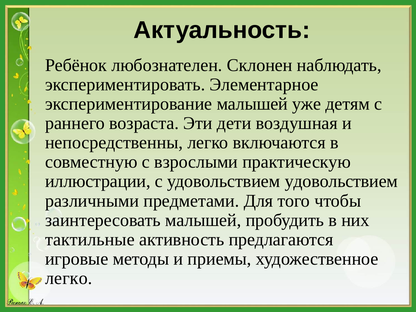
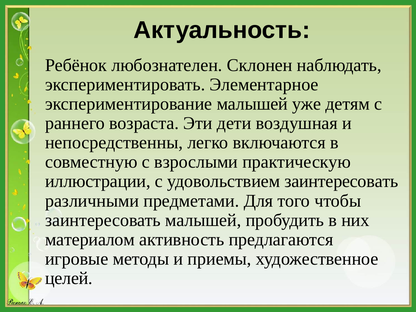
удовольствием удовольствием: удовольствием -> заинтересовать (341, 181)
тактильные: тактильные -> материалом (90, 239)
легко: легко -> целей (69, 278)
